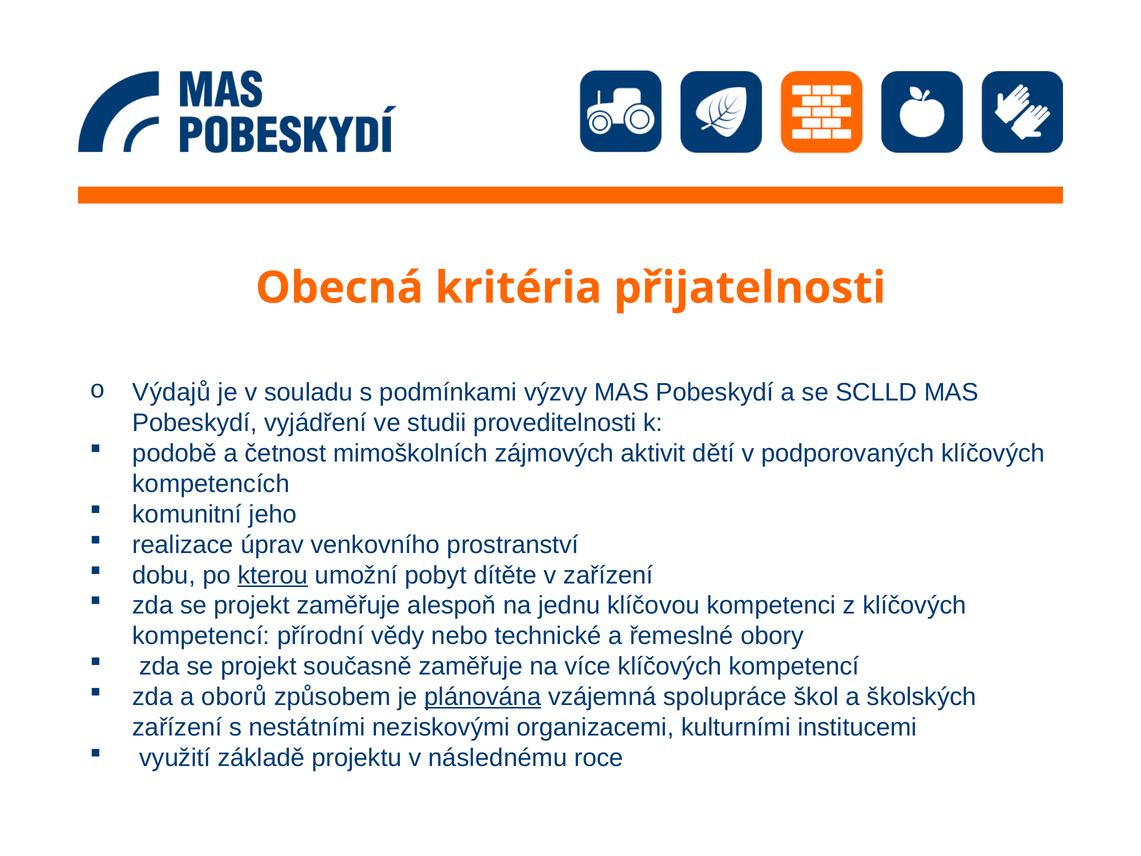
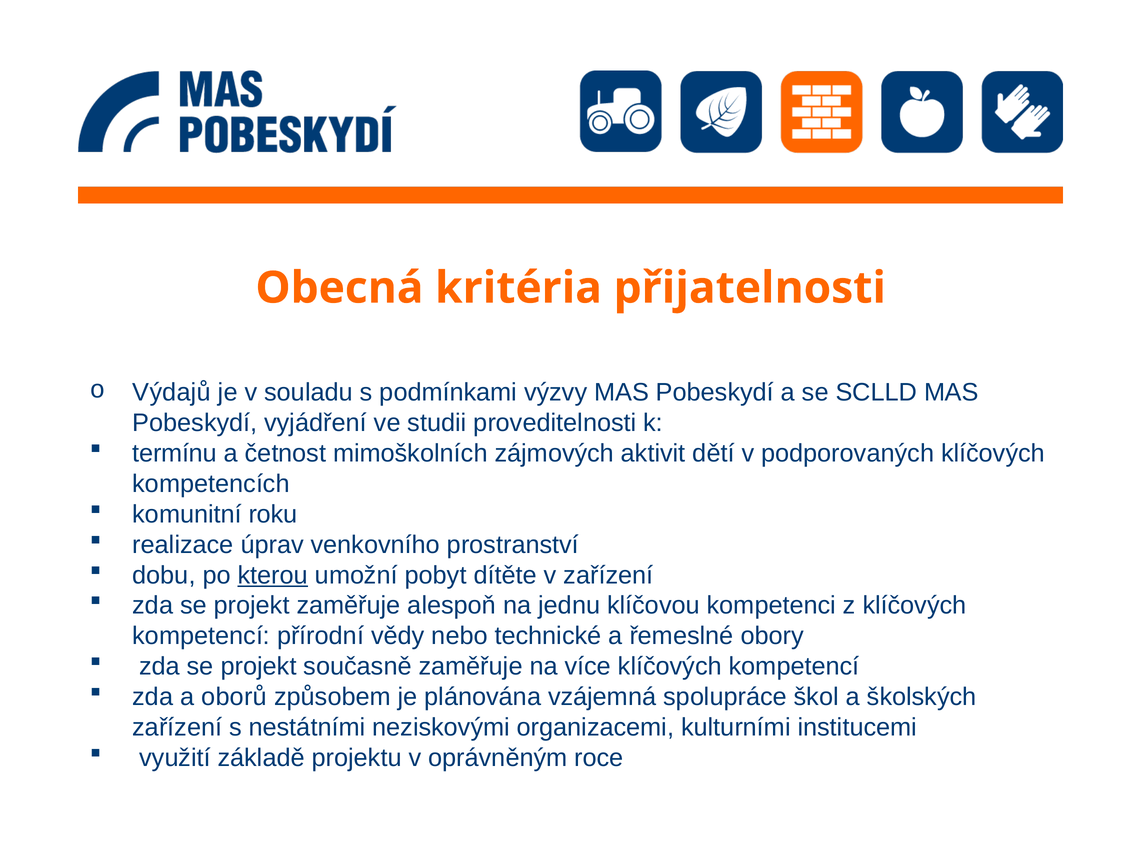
podobě: podobě -> termínu (175, 453)
jeho: jeho -> roku (273, 514)
plánována underline: present -> none (483, 697)
následnému: následnému -> oprávněným (498, 757)
